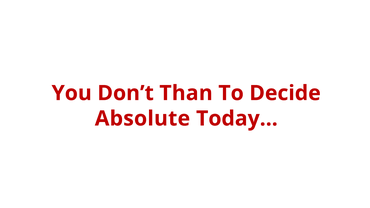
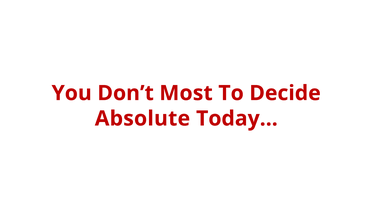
Than: Than -> Most (186, 93)
